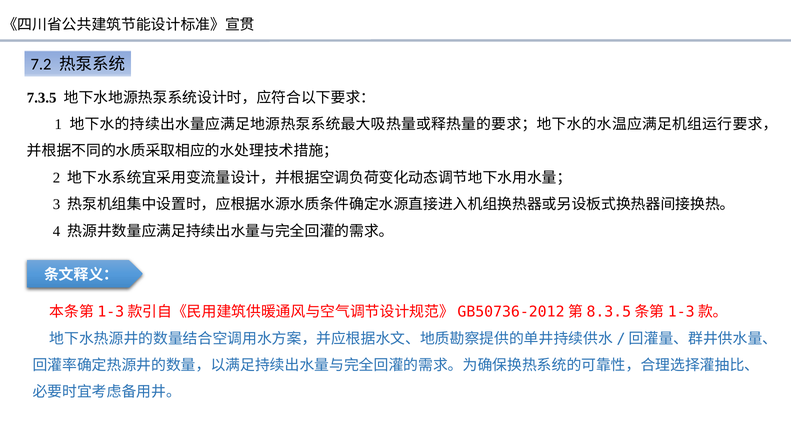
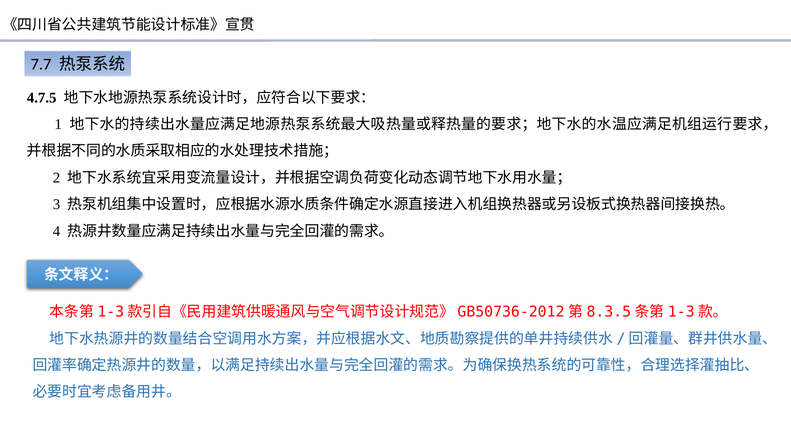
7.2: 7.2 -> 7.7 (41, 64)
7.3.5: 7.3.5 -> 4.7.5 (42, 98)
